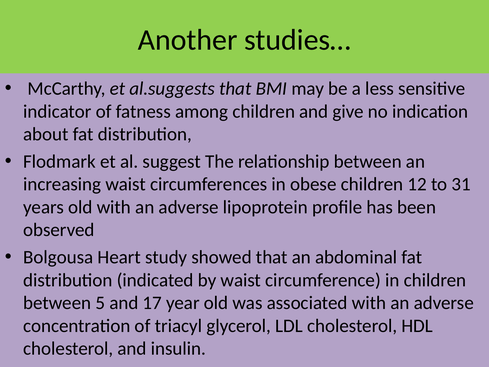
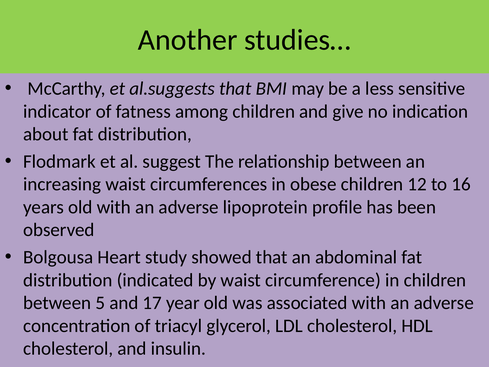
31: 31 -> 16 (461, 184)
